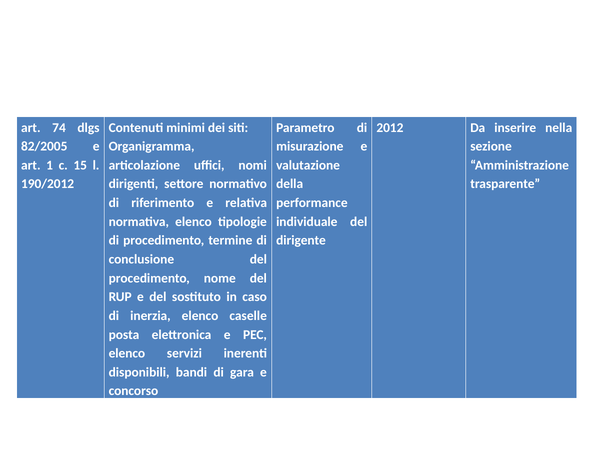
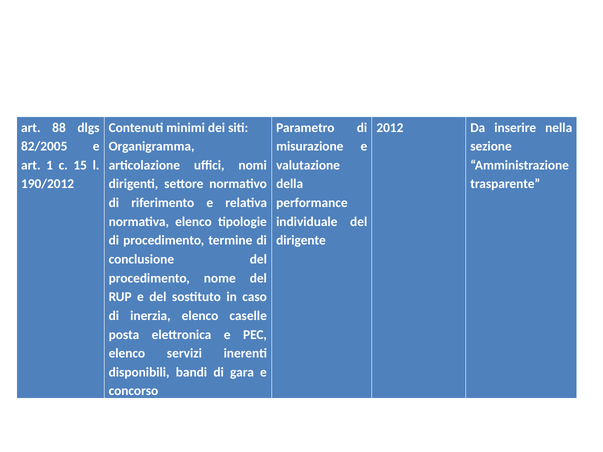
74: 74 -> 88 (59, 128)
